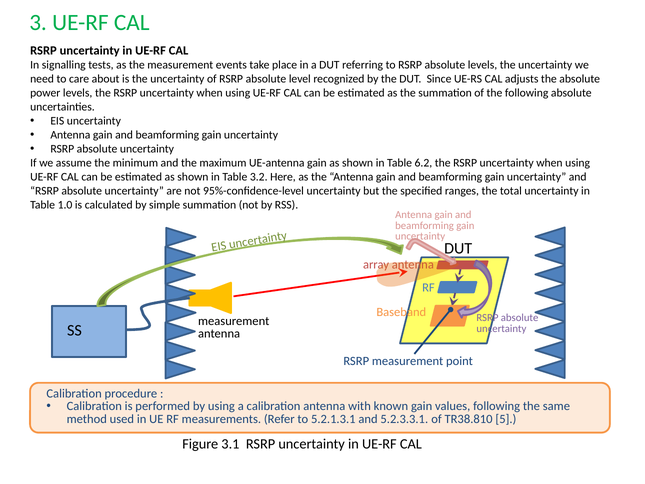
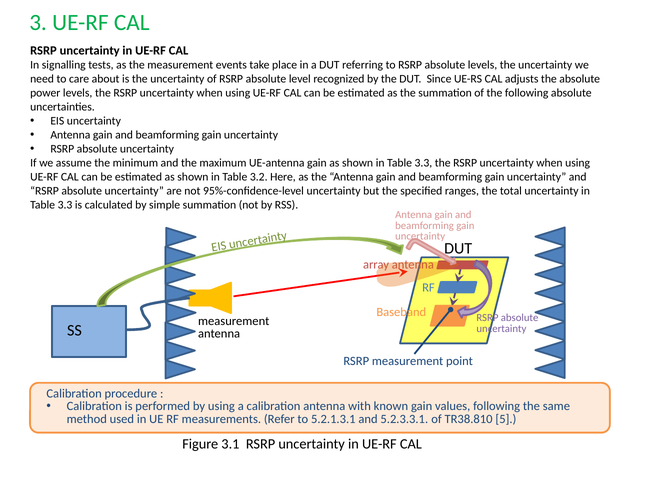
shown in Table 6.2: 6.2 -> 3.3 (423, 163)
1.0: 1.0 -> 3.3 (65, 205)
